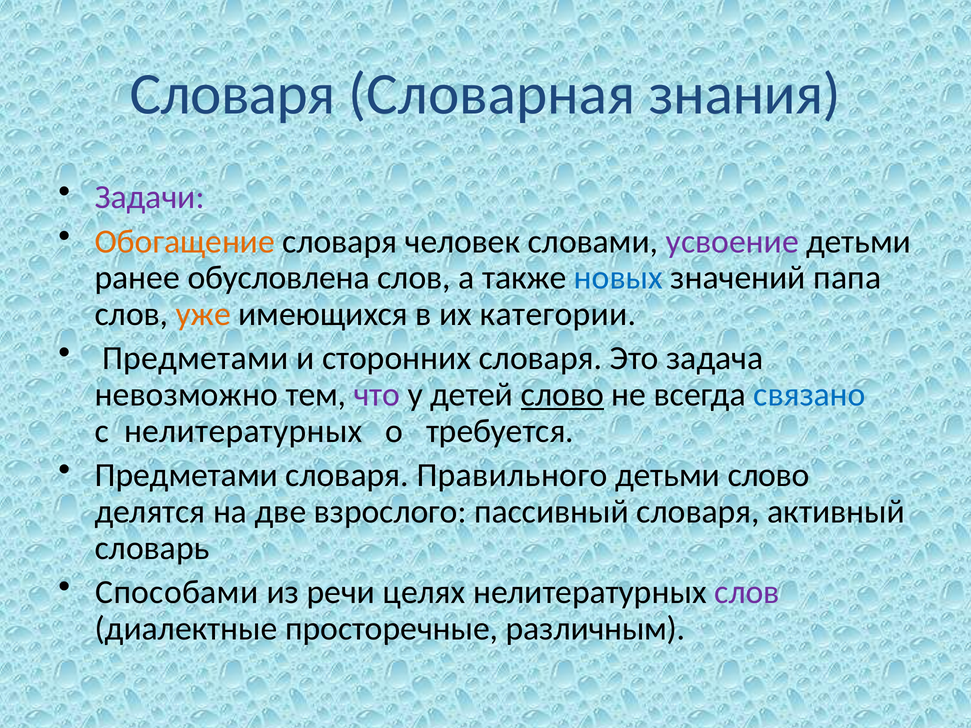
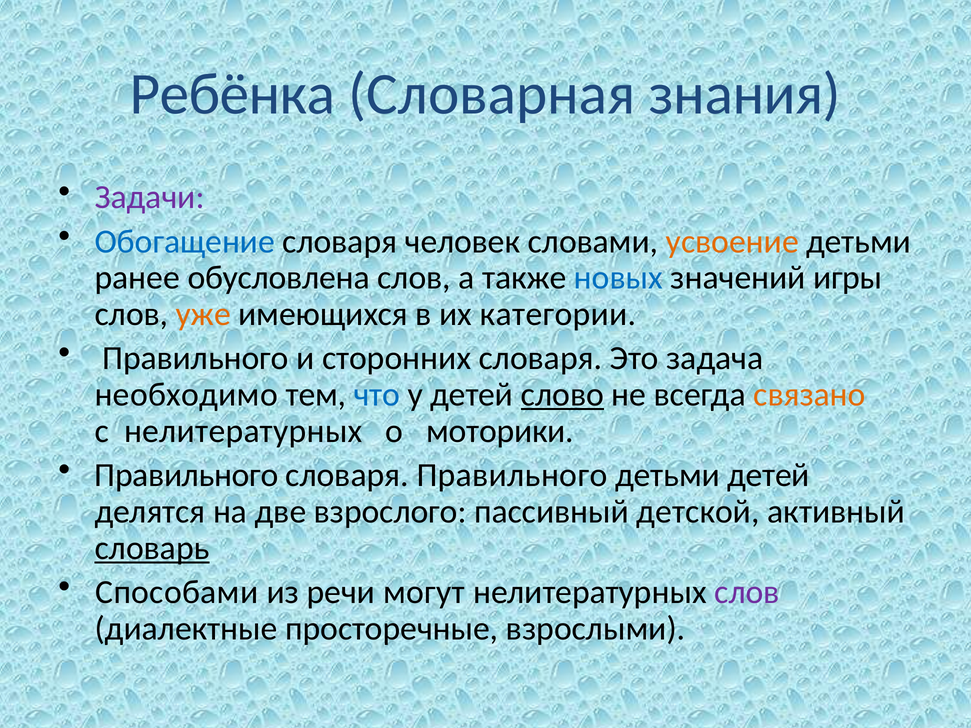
Словаря: Словаря -> Ребёнка (233, 94)
Обогащение colour: orange -> blue (185, 242)
усвоение colour: purple -> orange (732, 242)
папа: папа -> игры (848, 278)
Предметами: Предметами -> Правильного (196, 358)
невозможно: невозможно -> необходимо (186, 395)
что colour: purple -> blue (377, 395)
связано colour: blue -> orange (809, 395)
требуется: требуется -> моторики (500, 431)
Предметами: Предметами -> Правильного (186, 475)
детьми слово: слово -> детей (769, 475)
пассивный словаря: словаря -> детской (698, 512)
словарь underline: none -> present (152, 548)
целях: целях -> могут (424, 592)
различным: различным -> взрослыми (596, 629)
